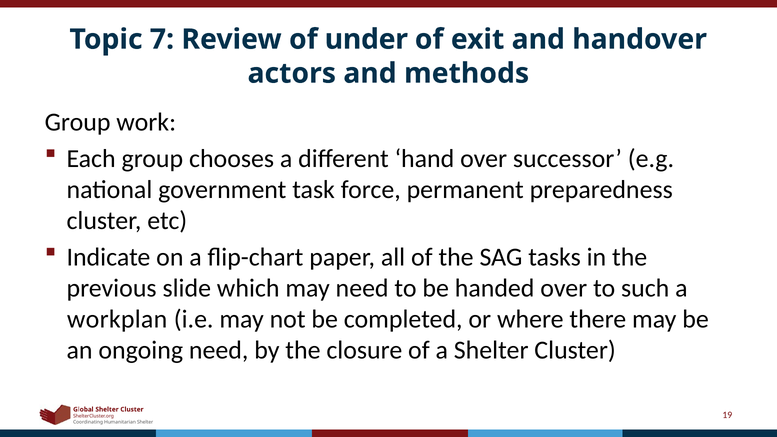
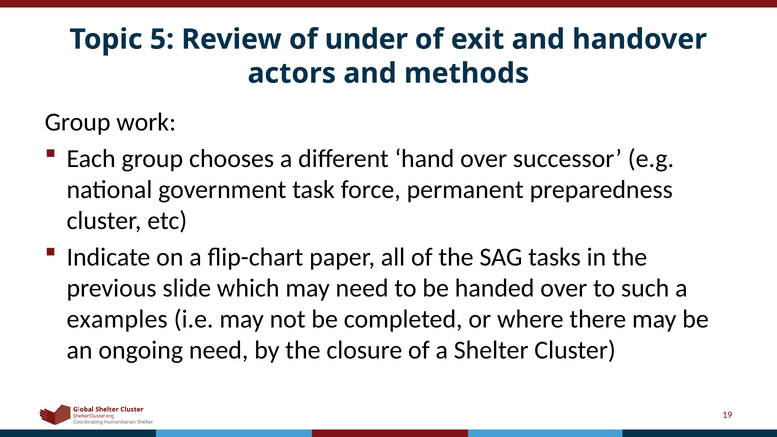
7: 7 -> 5 (162, 39)
workplan: workplan -> examples (117, 319)
